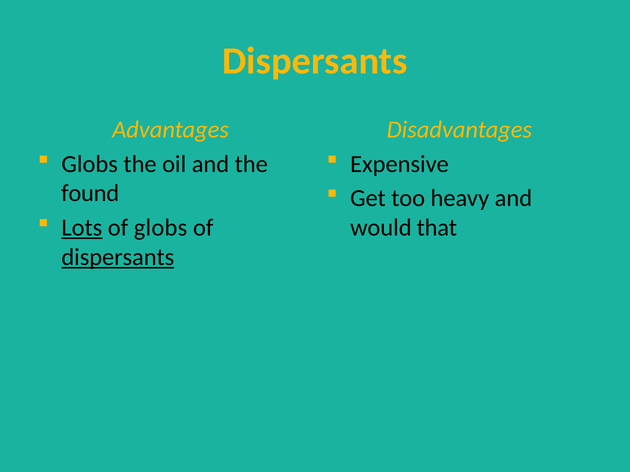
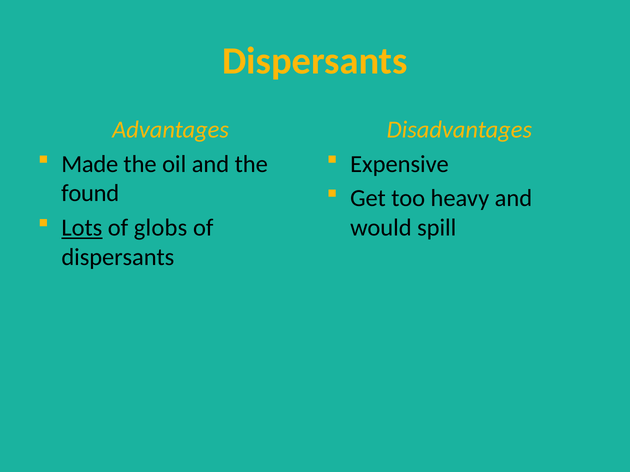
Globs: Globs -> Made (90, 164)
that: that -> spill (437, 228)
dispersants underline: present -> none (118, 257)
